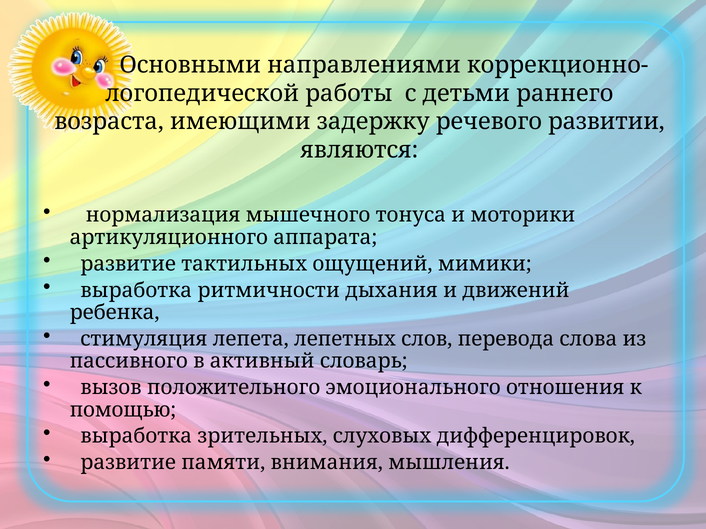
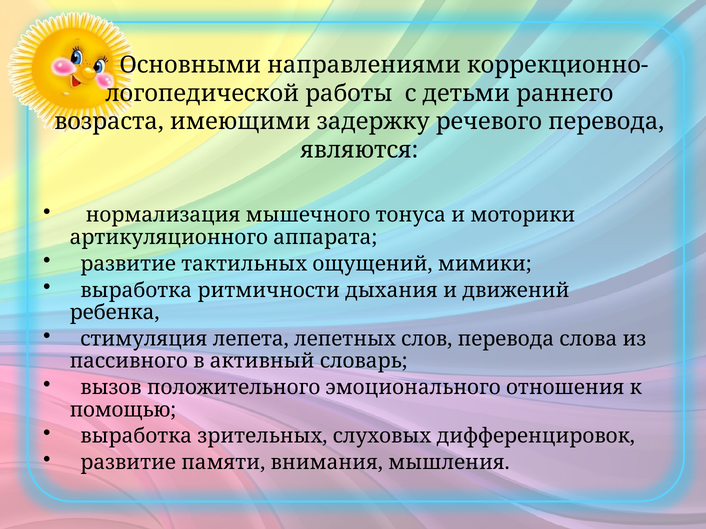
речевого развитии: развитии -> перевода (606, 122)
